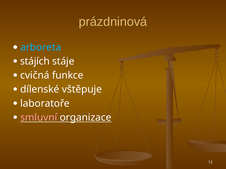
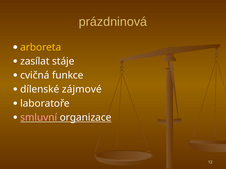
arboreta colour: light blue -> yellow (41, 47)
stájích: stájích -> zasílat (35, 61)
vštěpuje: vštěpuje -> zájmové (82, 90)
